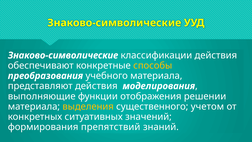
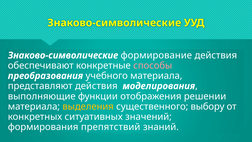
классификации: классификации -> формирование (156, 55)
способы colour: yellow -> pink (153, 65)
учетом: учетом -> выбору (207, 106)
